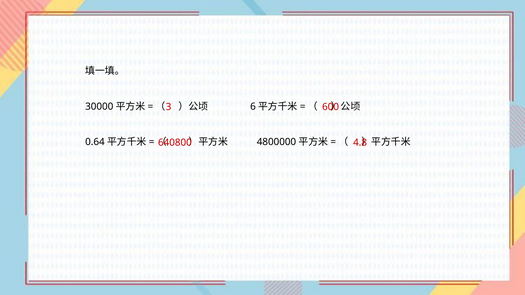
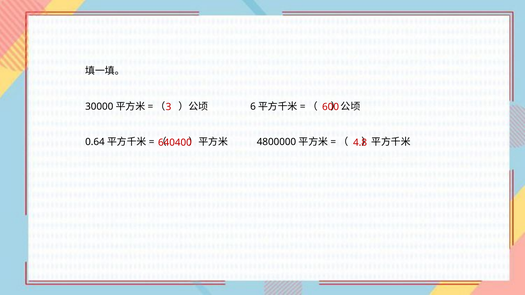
640800: 640800 -> 640400 (175, 143)
